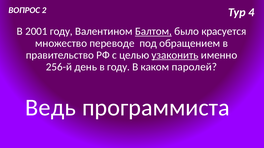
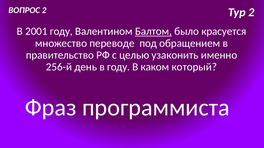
Тур 4: 4 -> 2 (251, 12)
узаконить underline: present -> none (175, 55)
паролей: паролей -> который (194, 67)
Ведь: Ведь -> Фраз (51, 108)
